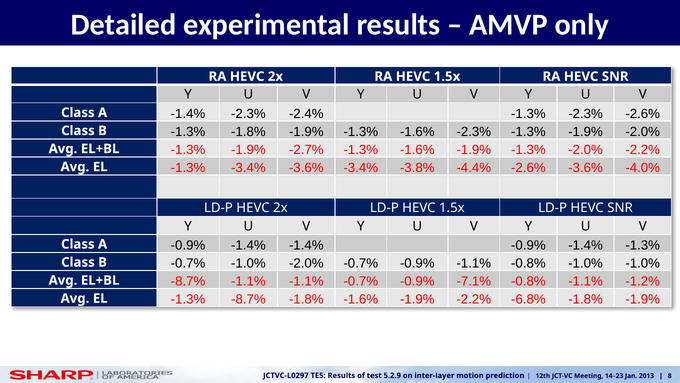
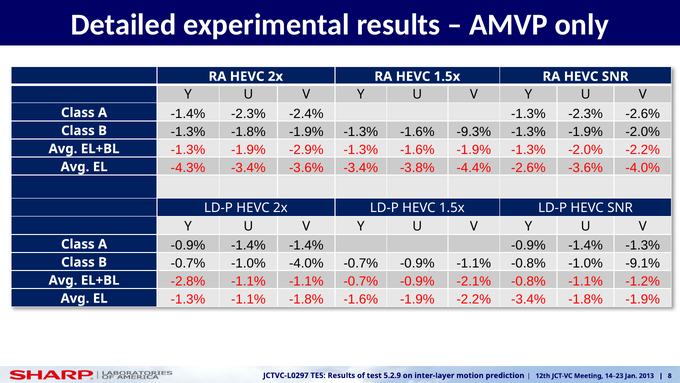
-1.6% -2.3%: -2.3% -> -9.3% (474, 132)
-2.7%: -2.7% -> -2.9% (306, 150)
-1.3%: -1.3% -> -4.3% (188, 168)
-1.0% -2.0%: -2.0% -> -4.0% (306, 263)
-1.0% -1.0%: -1.0% -> -9.1% (643, 263)
-8.7%: -8.7% -> -2.8% (188, 281)
-7.1%: -7.1% -> -2.1% (474, 281)
-1.3% -8.7%: -8.7% -> -1.1% (248, 299)
-2.2% -6.8%: -6.8% -> -3.4% (528, 299)
